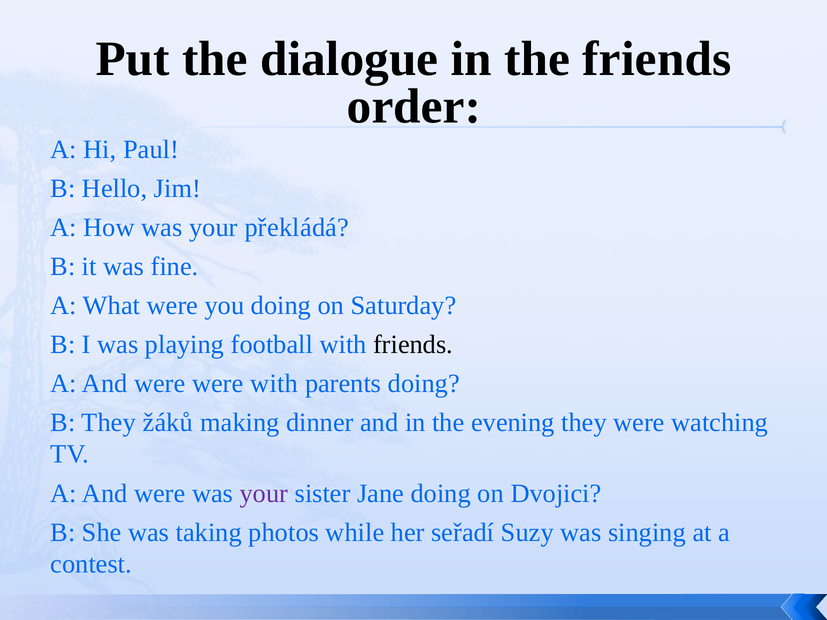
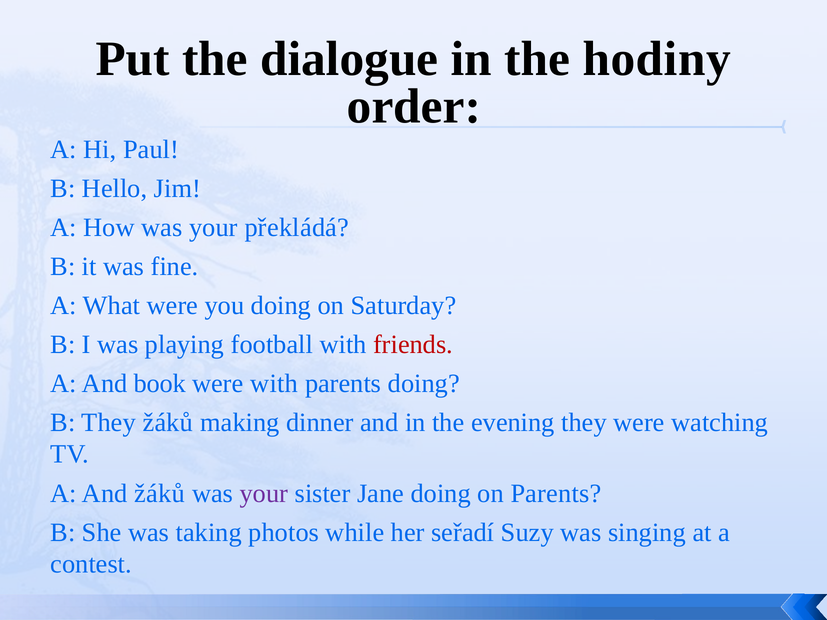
the friends: friends -> hodiny (657, 59)
friends colour: black -> red (413, 345)
were: were -> book (160, 384)
were: were -> žáků (160, 494)
on Dvojici: Dvojici -> Parents (556, 494)
